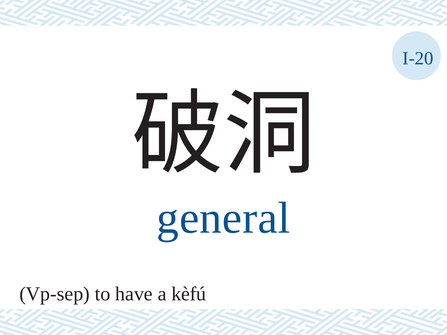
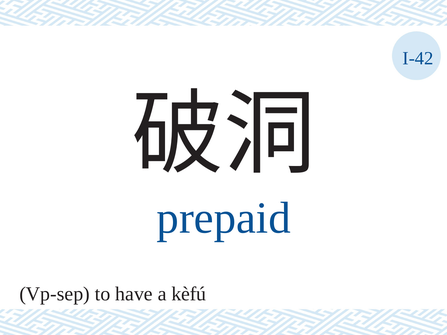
I-20: I-20 -> I-42 (418, 59)
general: general -> prepaid (224, 218)
